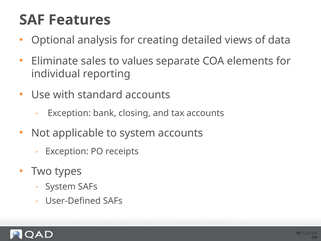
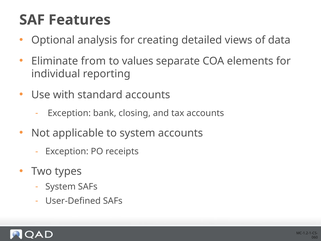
sales: sales -> from (93, 61)
